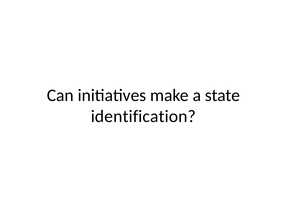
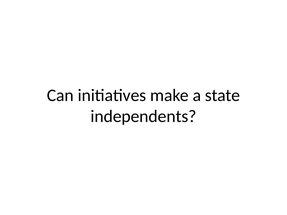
identification: identification -> independents (143, 117)
